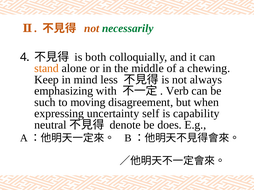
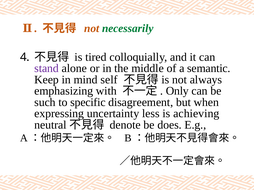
both: both -> tired (96, 57)
stand colour: orange -> purple (47, 69)
chewing: chewing -> semantic (209, 69)
less: less -> self (109, 80)
Verb: Verb -> Only (177, 91)
moving: moving -> specific (88, 102)
self: self -> less (151, 114)
capability: capability -> achieving (196, 114)
